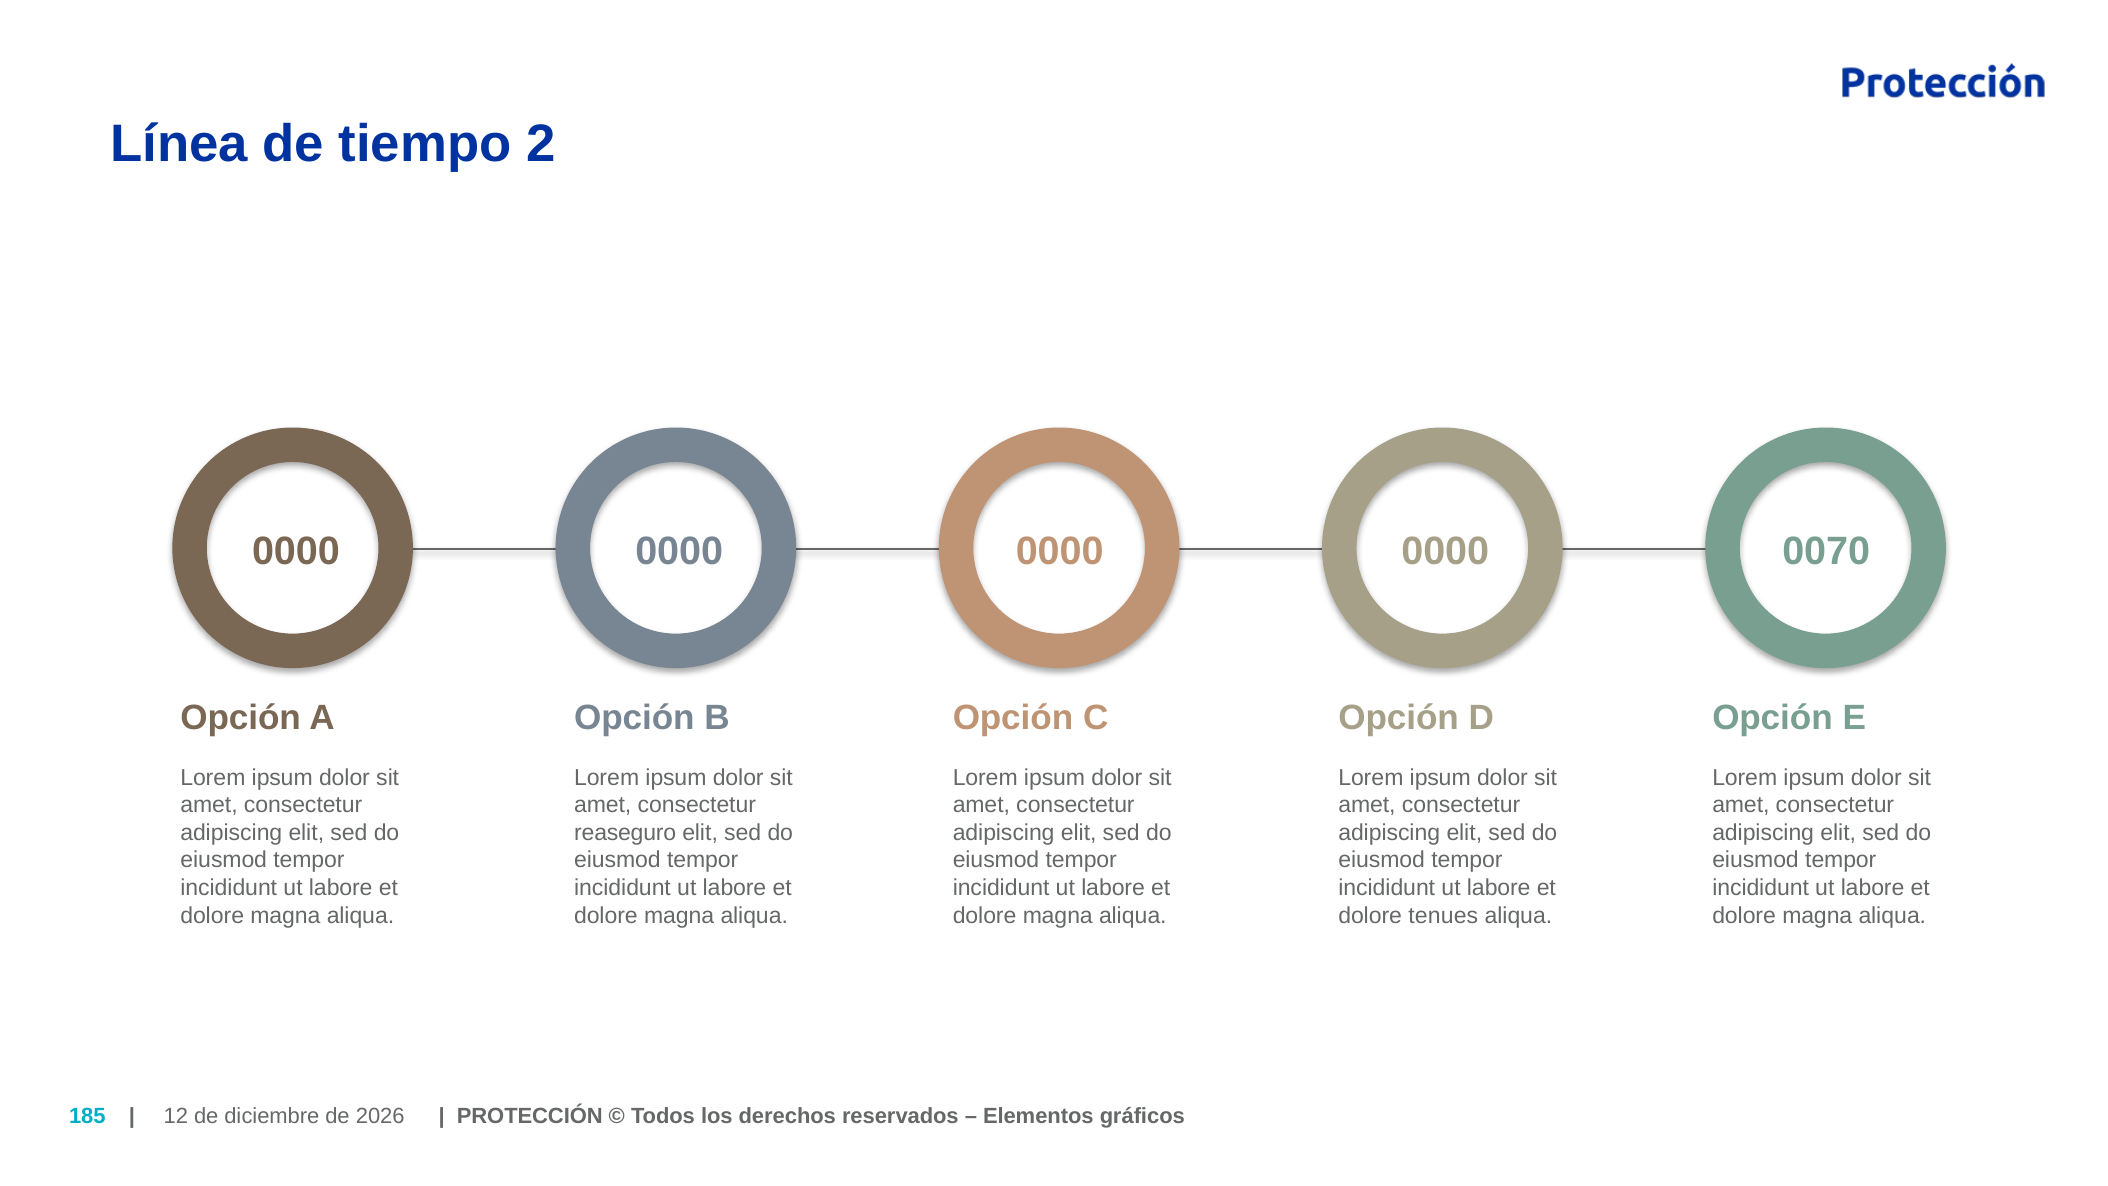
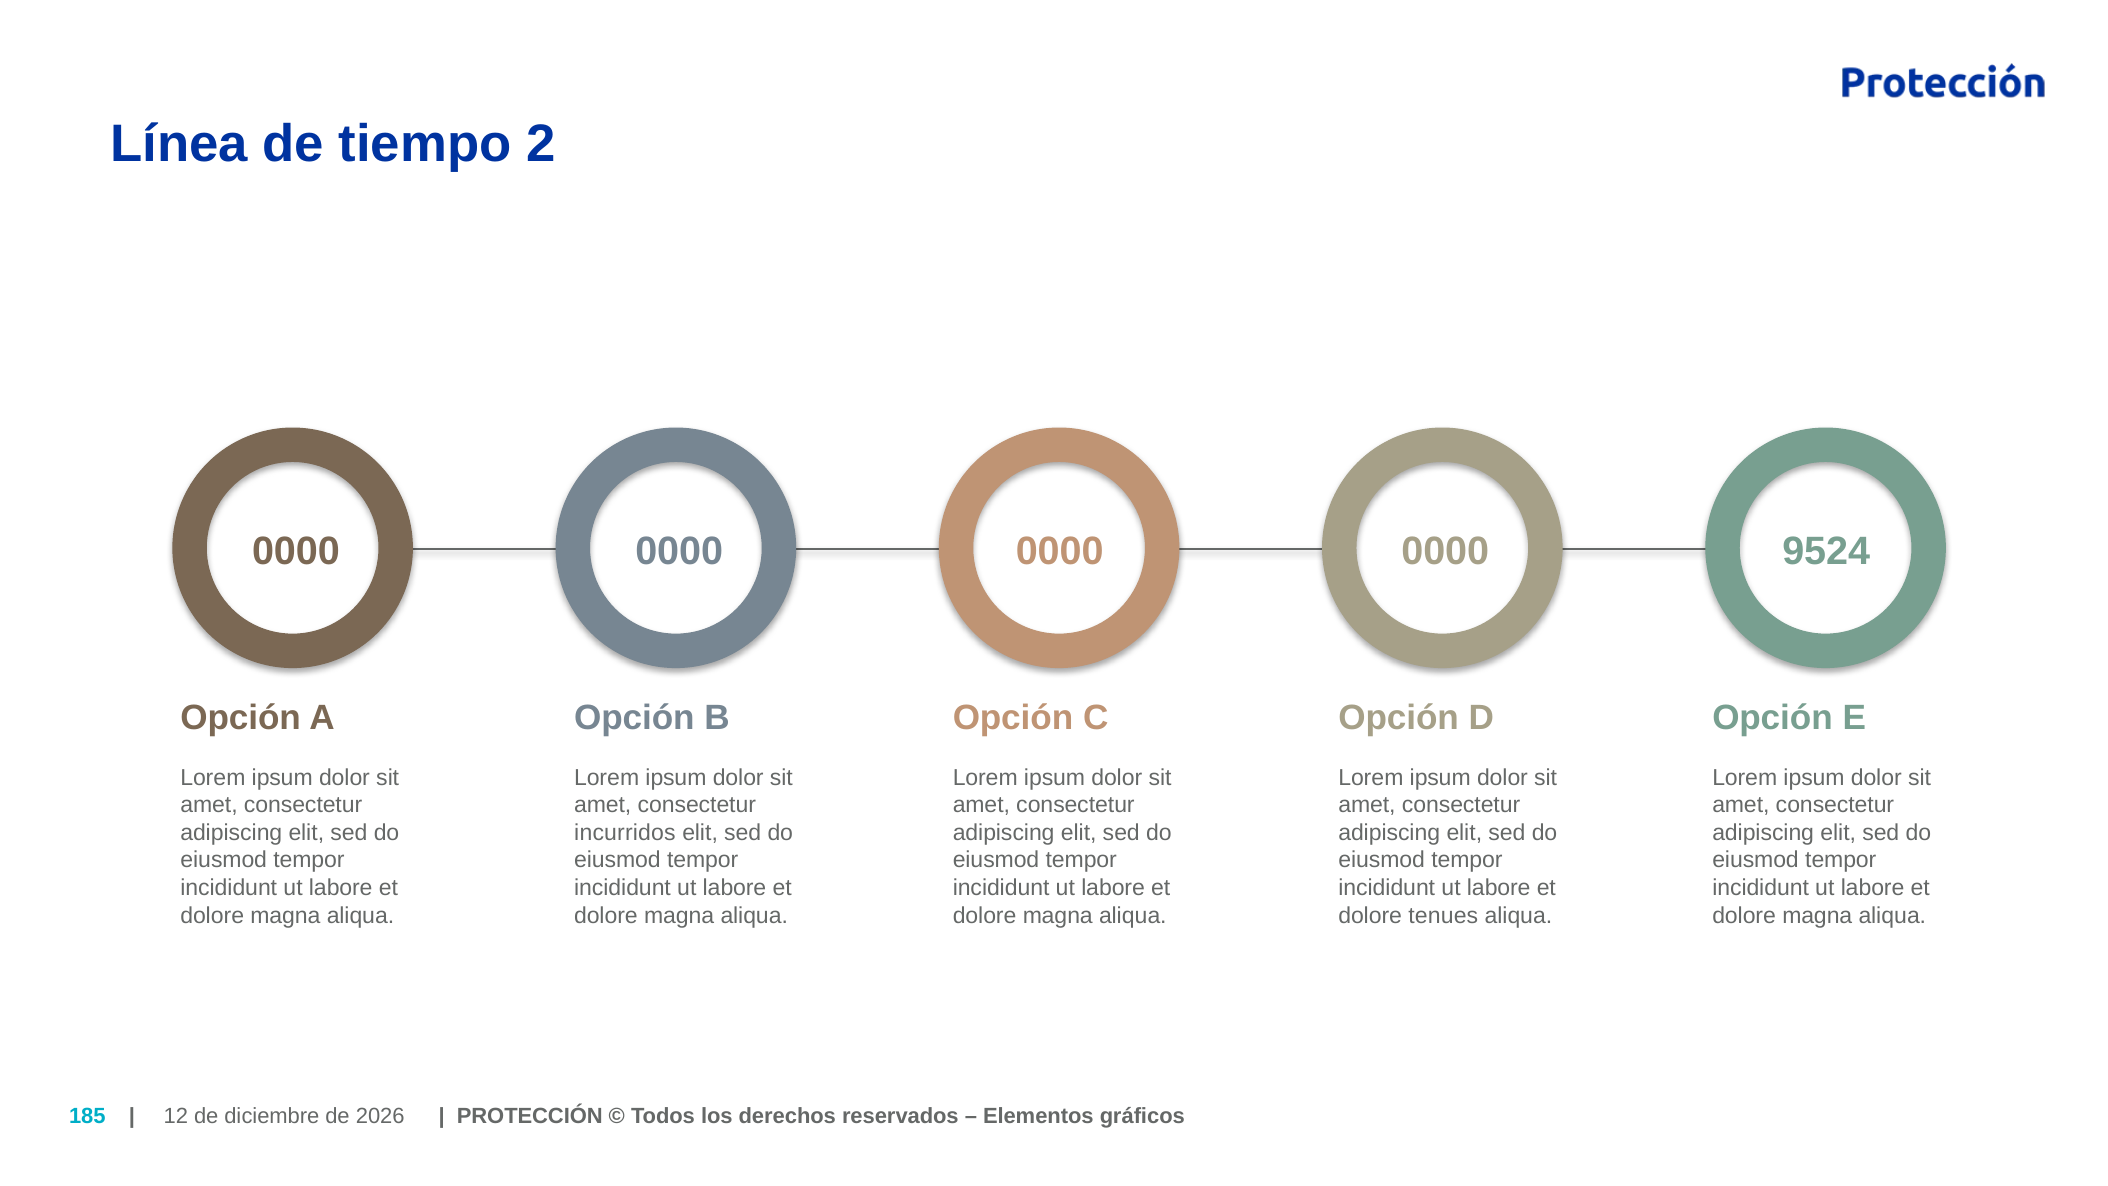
0070: 0070 -> 9524 (1826, 552)
reaseguro: reaseguro -> incurridos (625, 833)
